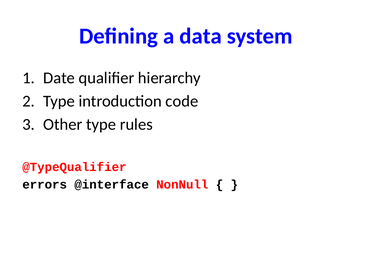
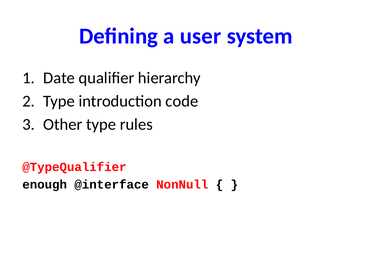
data: data -> user (200, 36)
errors: errors -> enough (45, 184)
